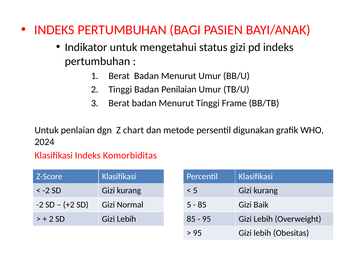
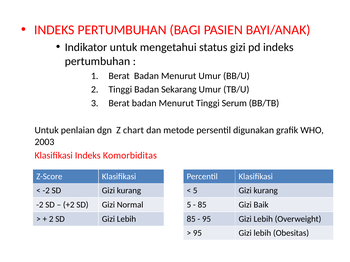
Penilaian: Penilaian -> Sekarang (179, 90)
Frame: Frame -> Serum (234, 103)
2024: 2024 -> 2003 (44, 142)
